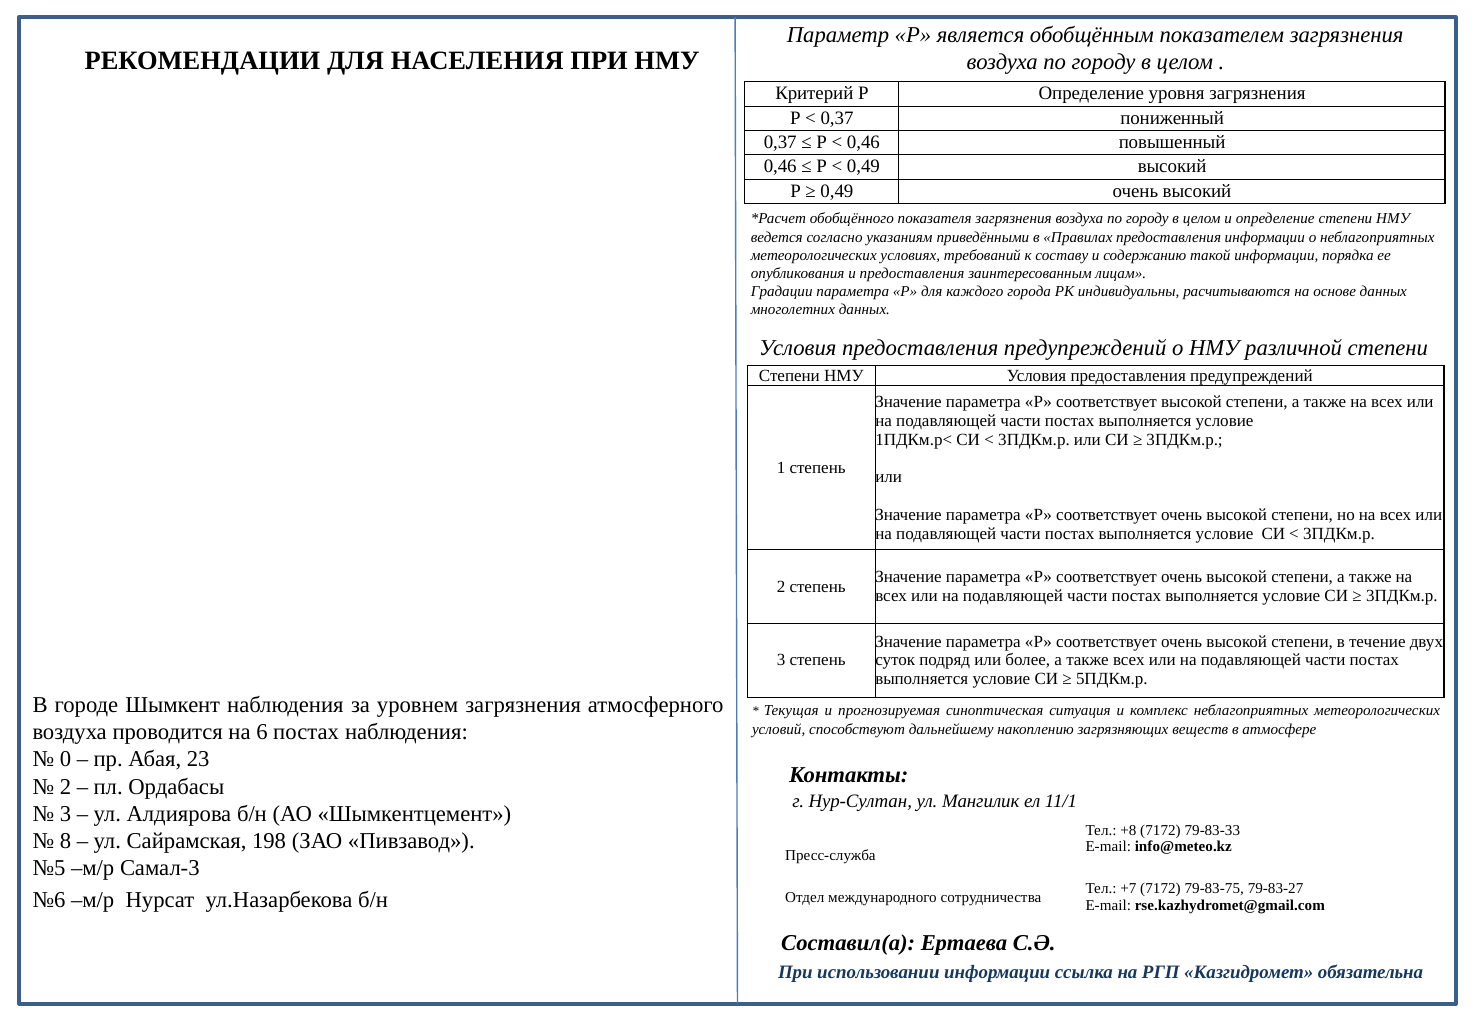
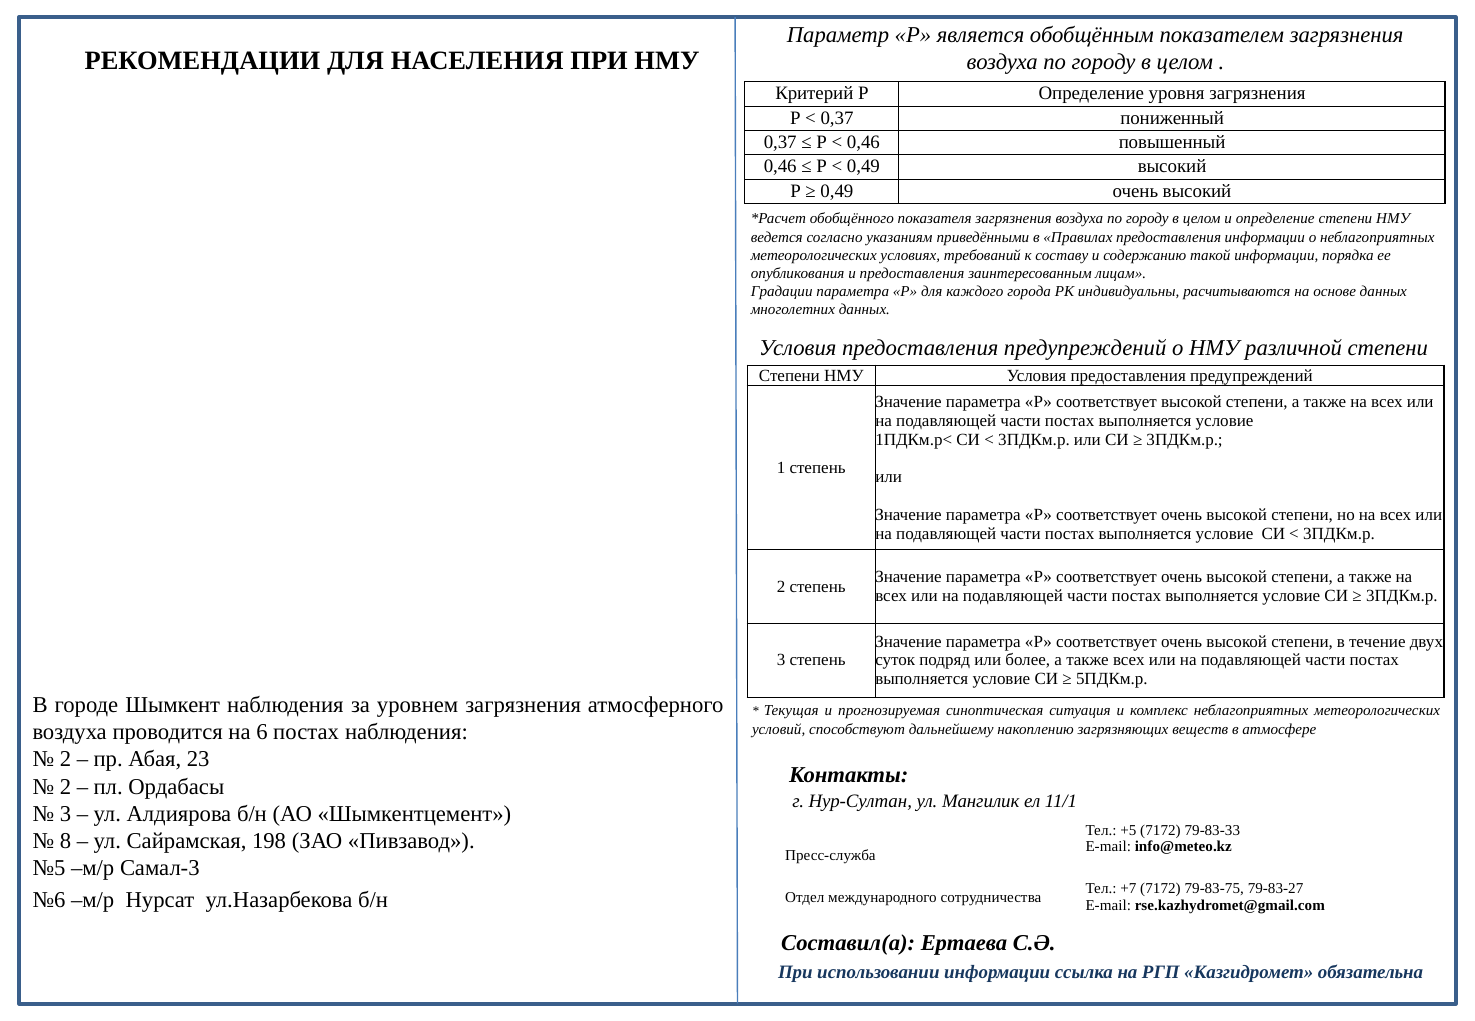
0: 0 -> 2 (65, 759)
+8: +8 -> +5 (1128, 830)
